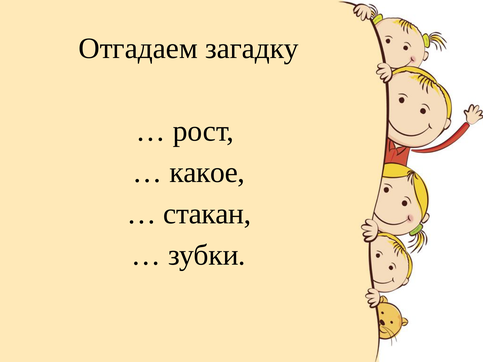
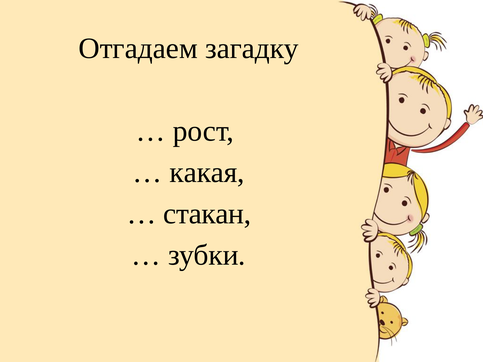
какое: какое -> какая (207, 173)
